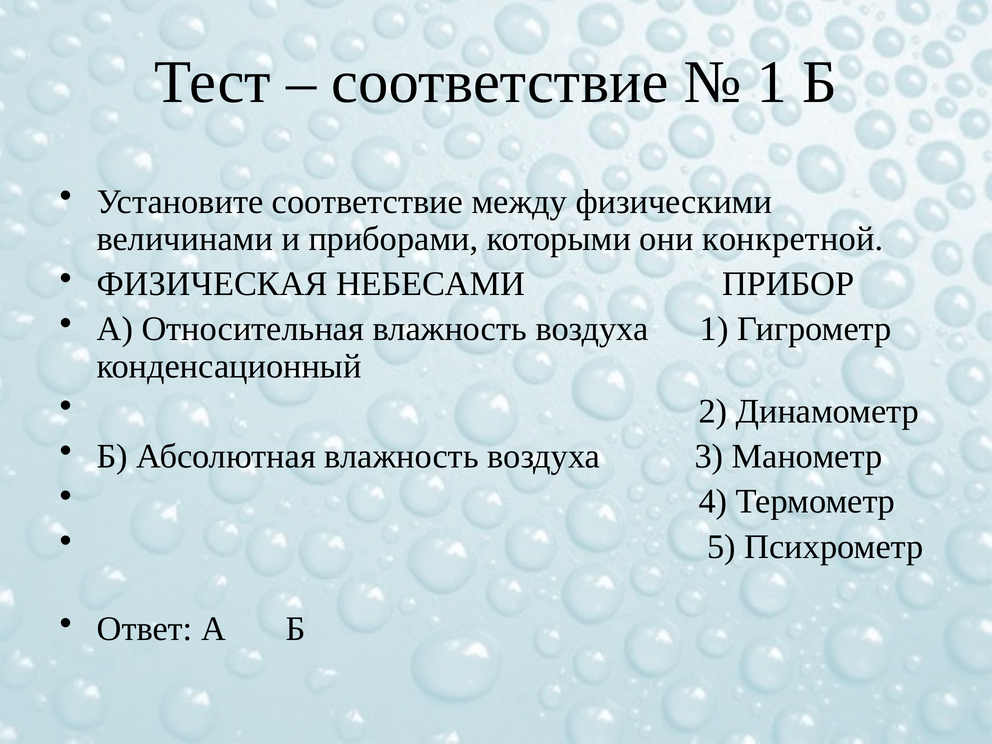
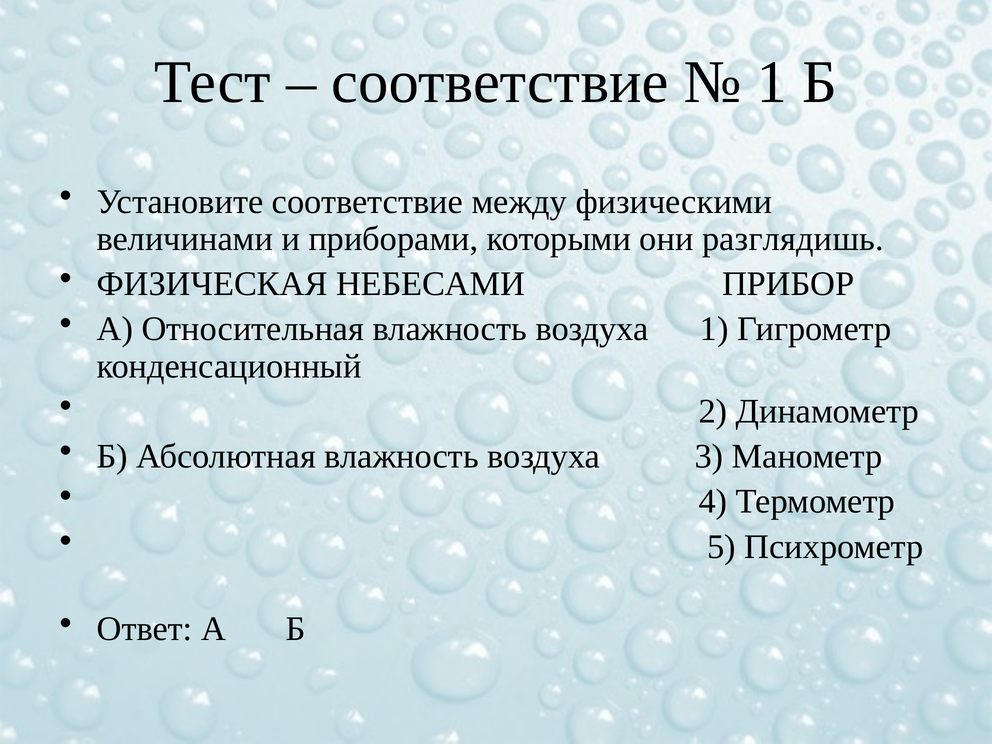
конкретной: конкретной -> разглядишь (793, 239)
